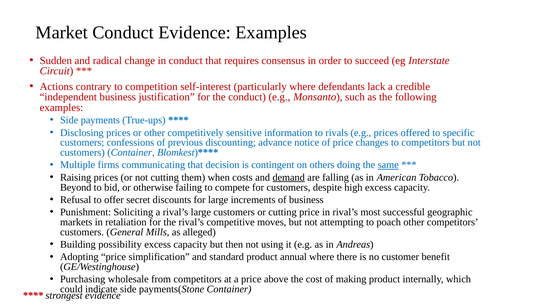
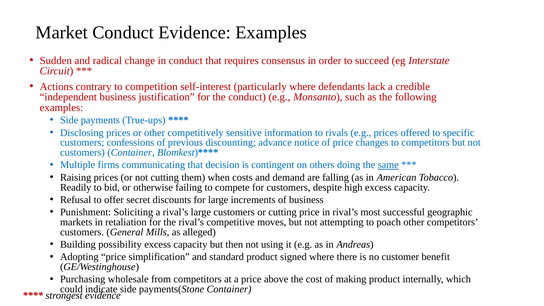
demand underline: present -> none (289, 177)
Beyond: Beyond -> Readily (76, 187)
annual: annual -> signed (293, 257)
